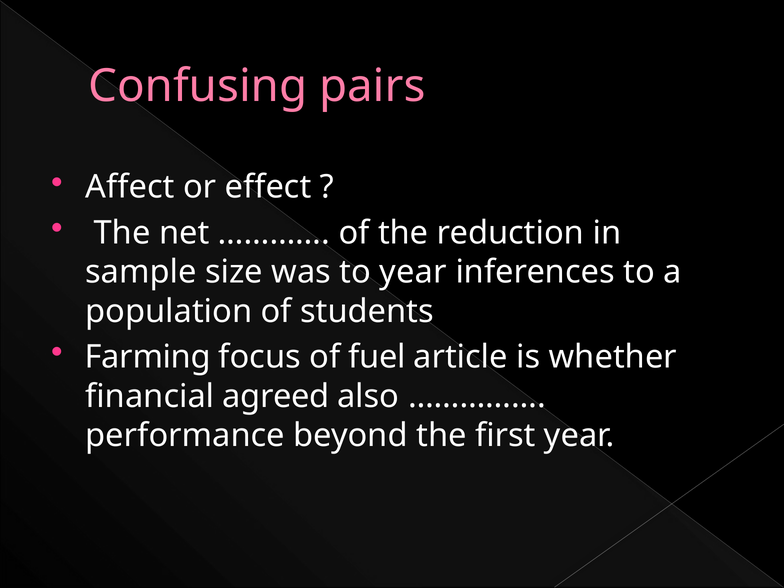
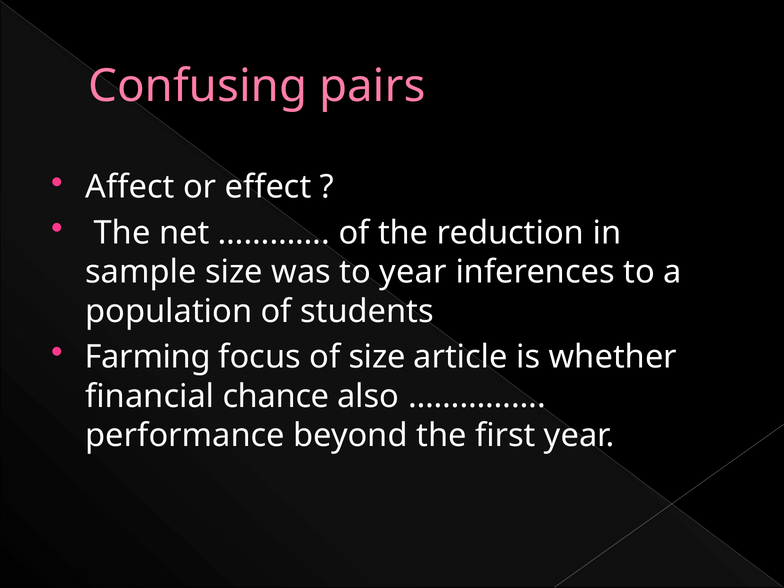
of fuel: fuel -> size (377, 357)
agreed: agreed -> chance (276, 396)
